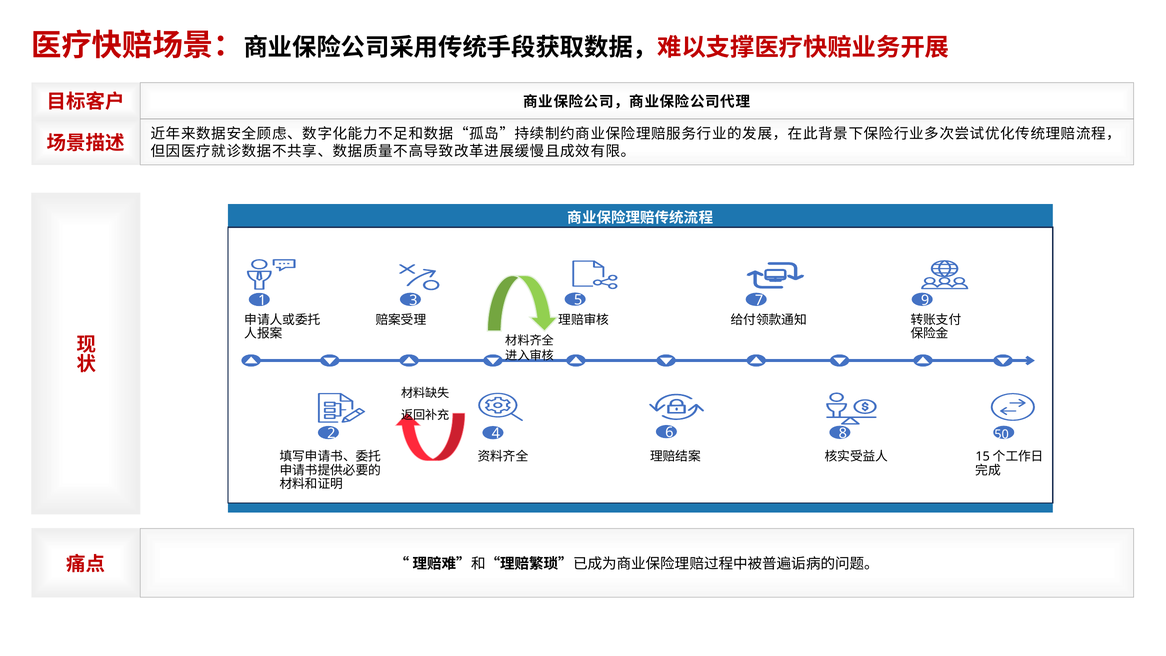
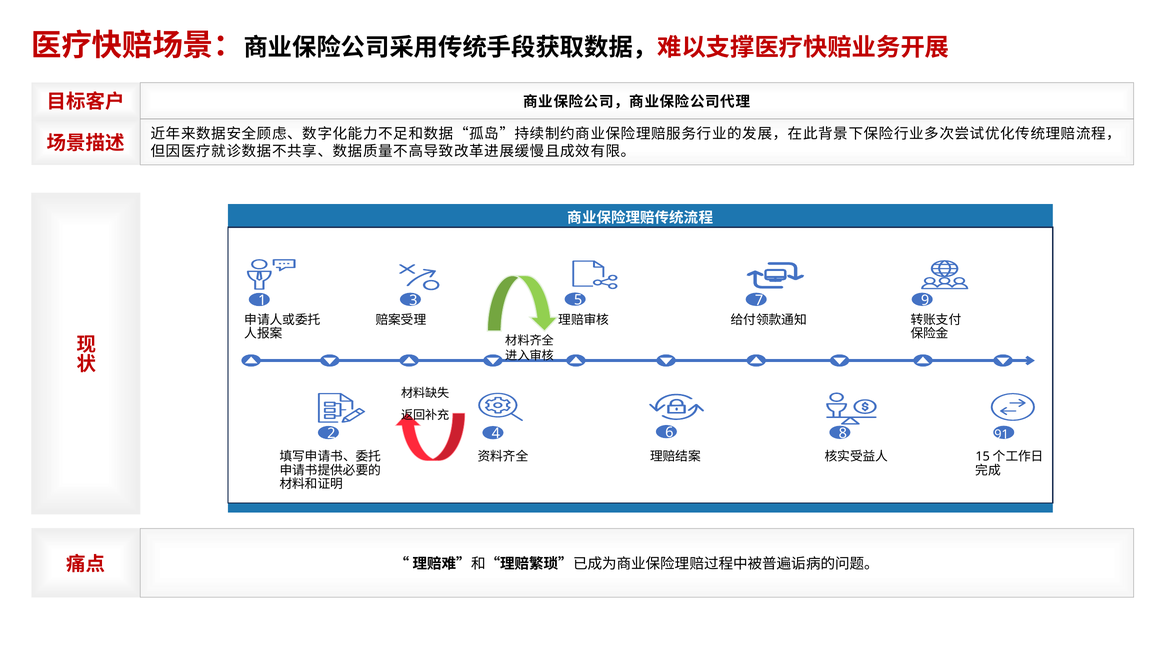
50: 50 -> 91 (1002, 435)
